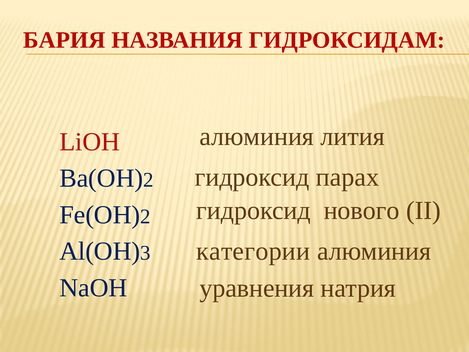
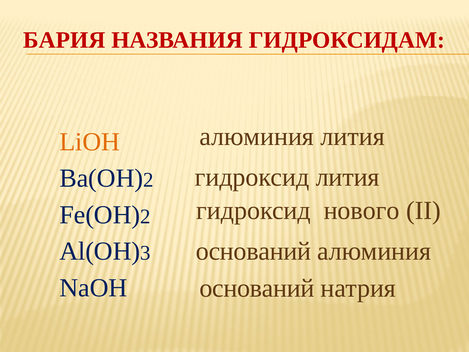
LiOH colour: red -> orange (90, 142)
гидроксид парах: парах -> лития (348, 177)
категории: категории -> оснований (253, 251)
уравнения: уравнения -> оснований (257, 288)
